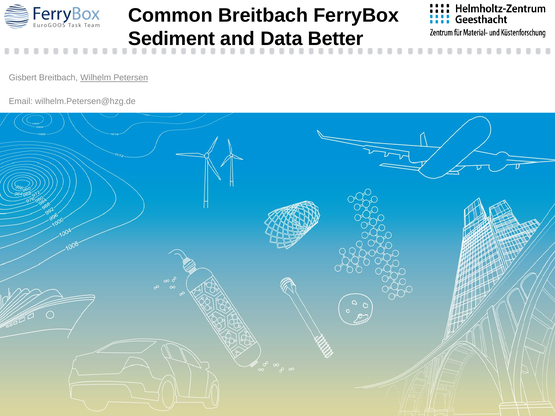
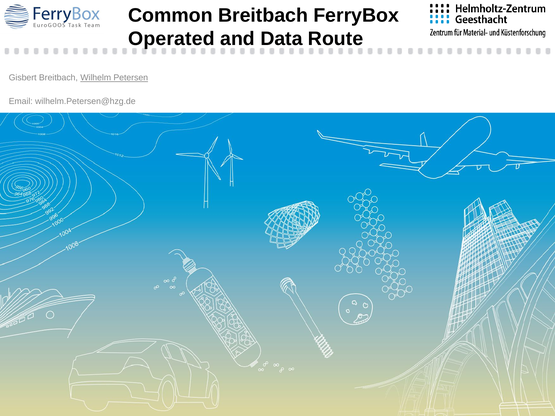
Sediment: Sediment -> Operated (171, 39)
Better: Better -> Route (336, 39)
